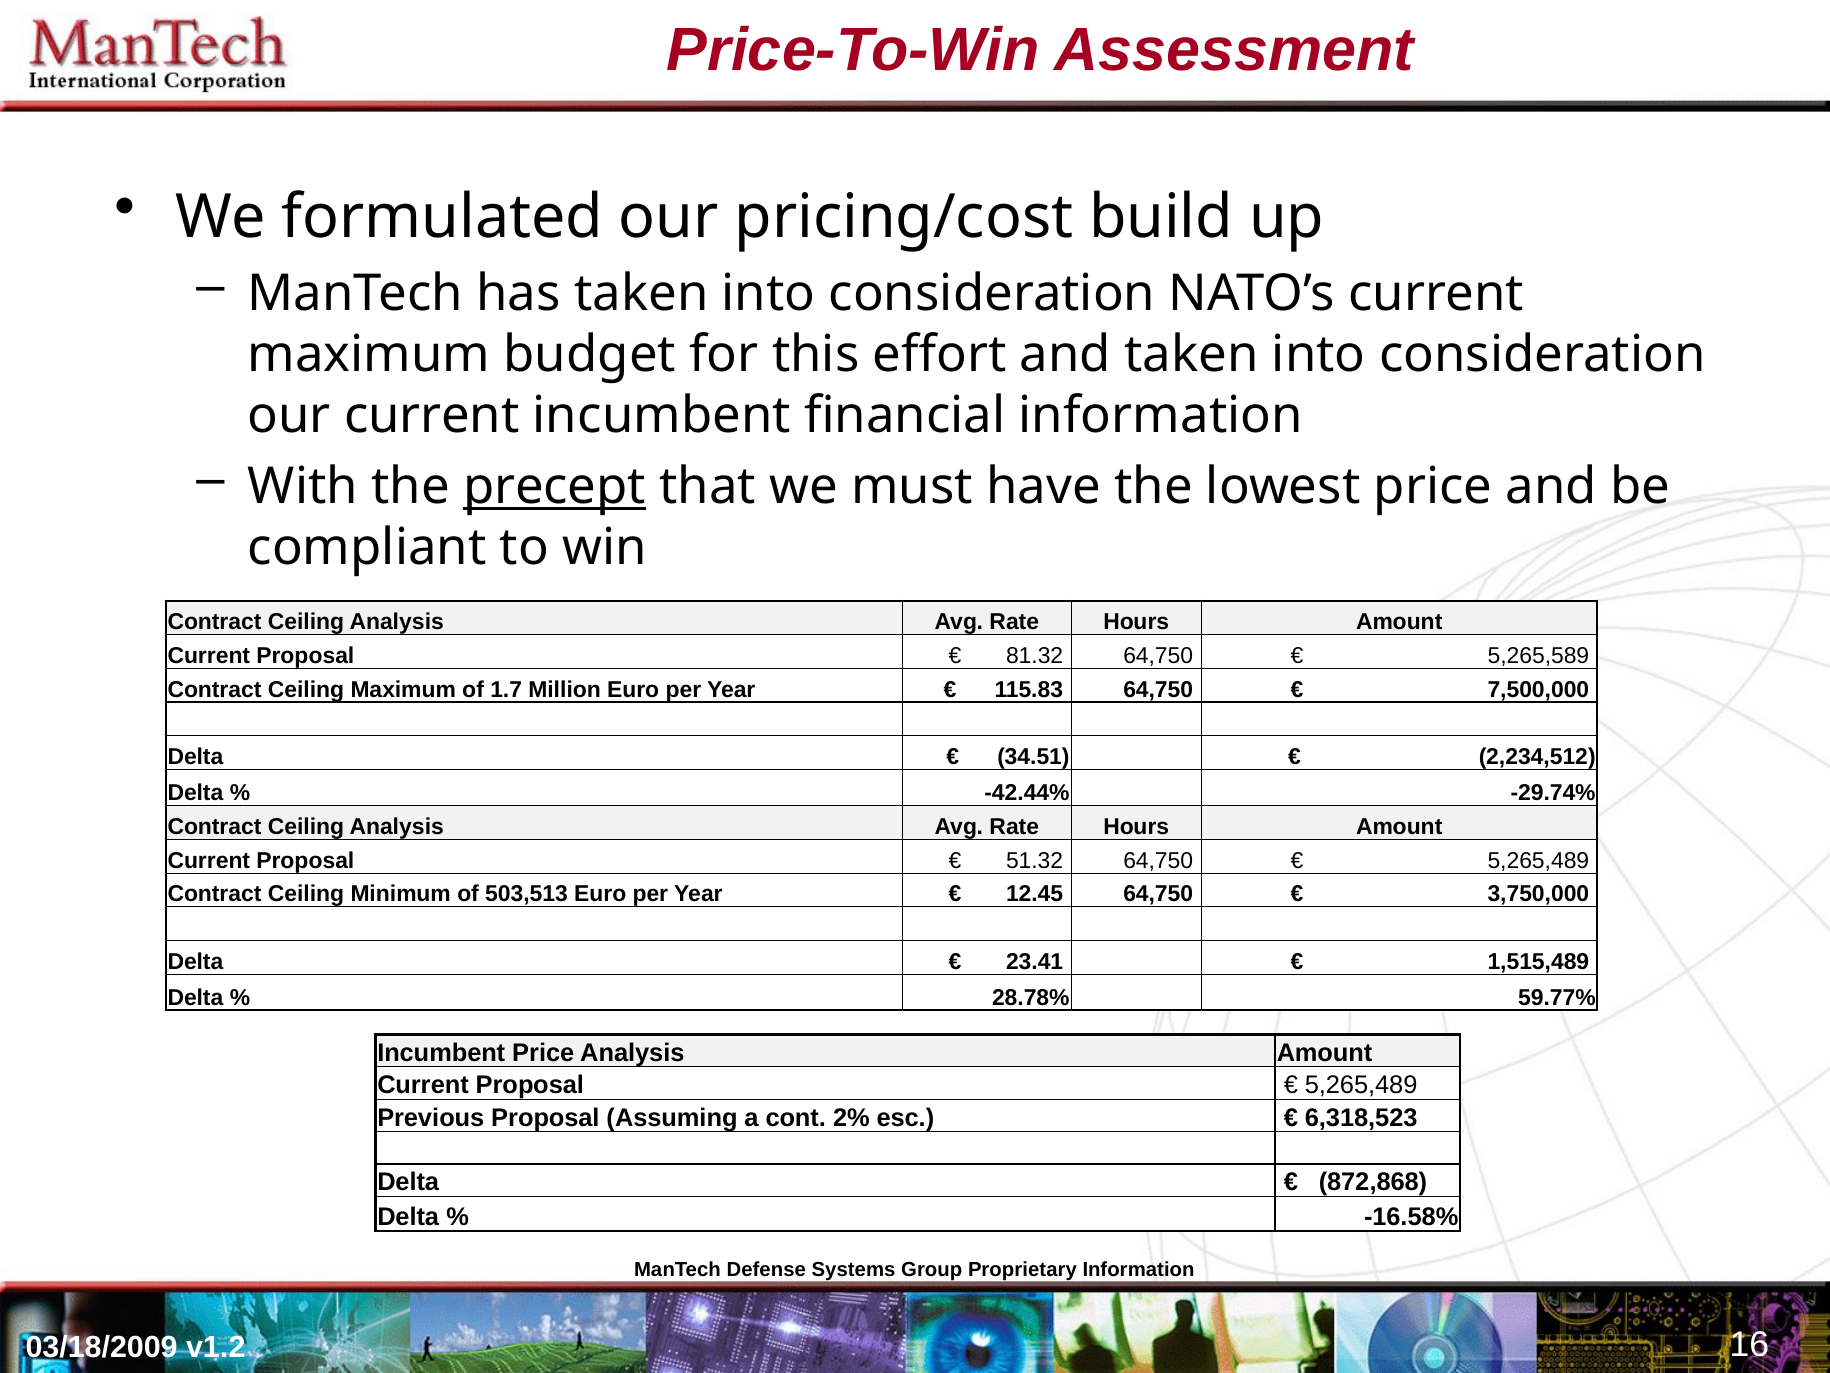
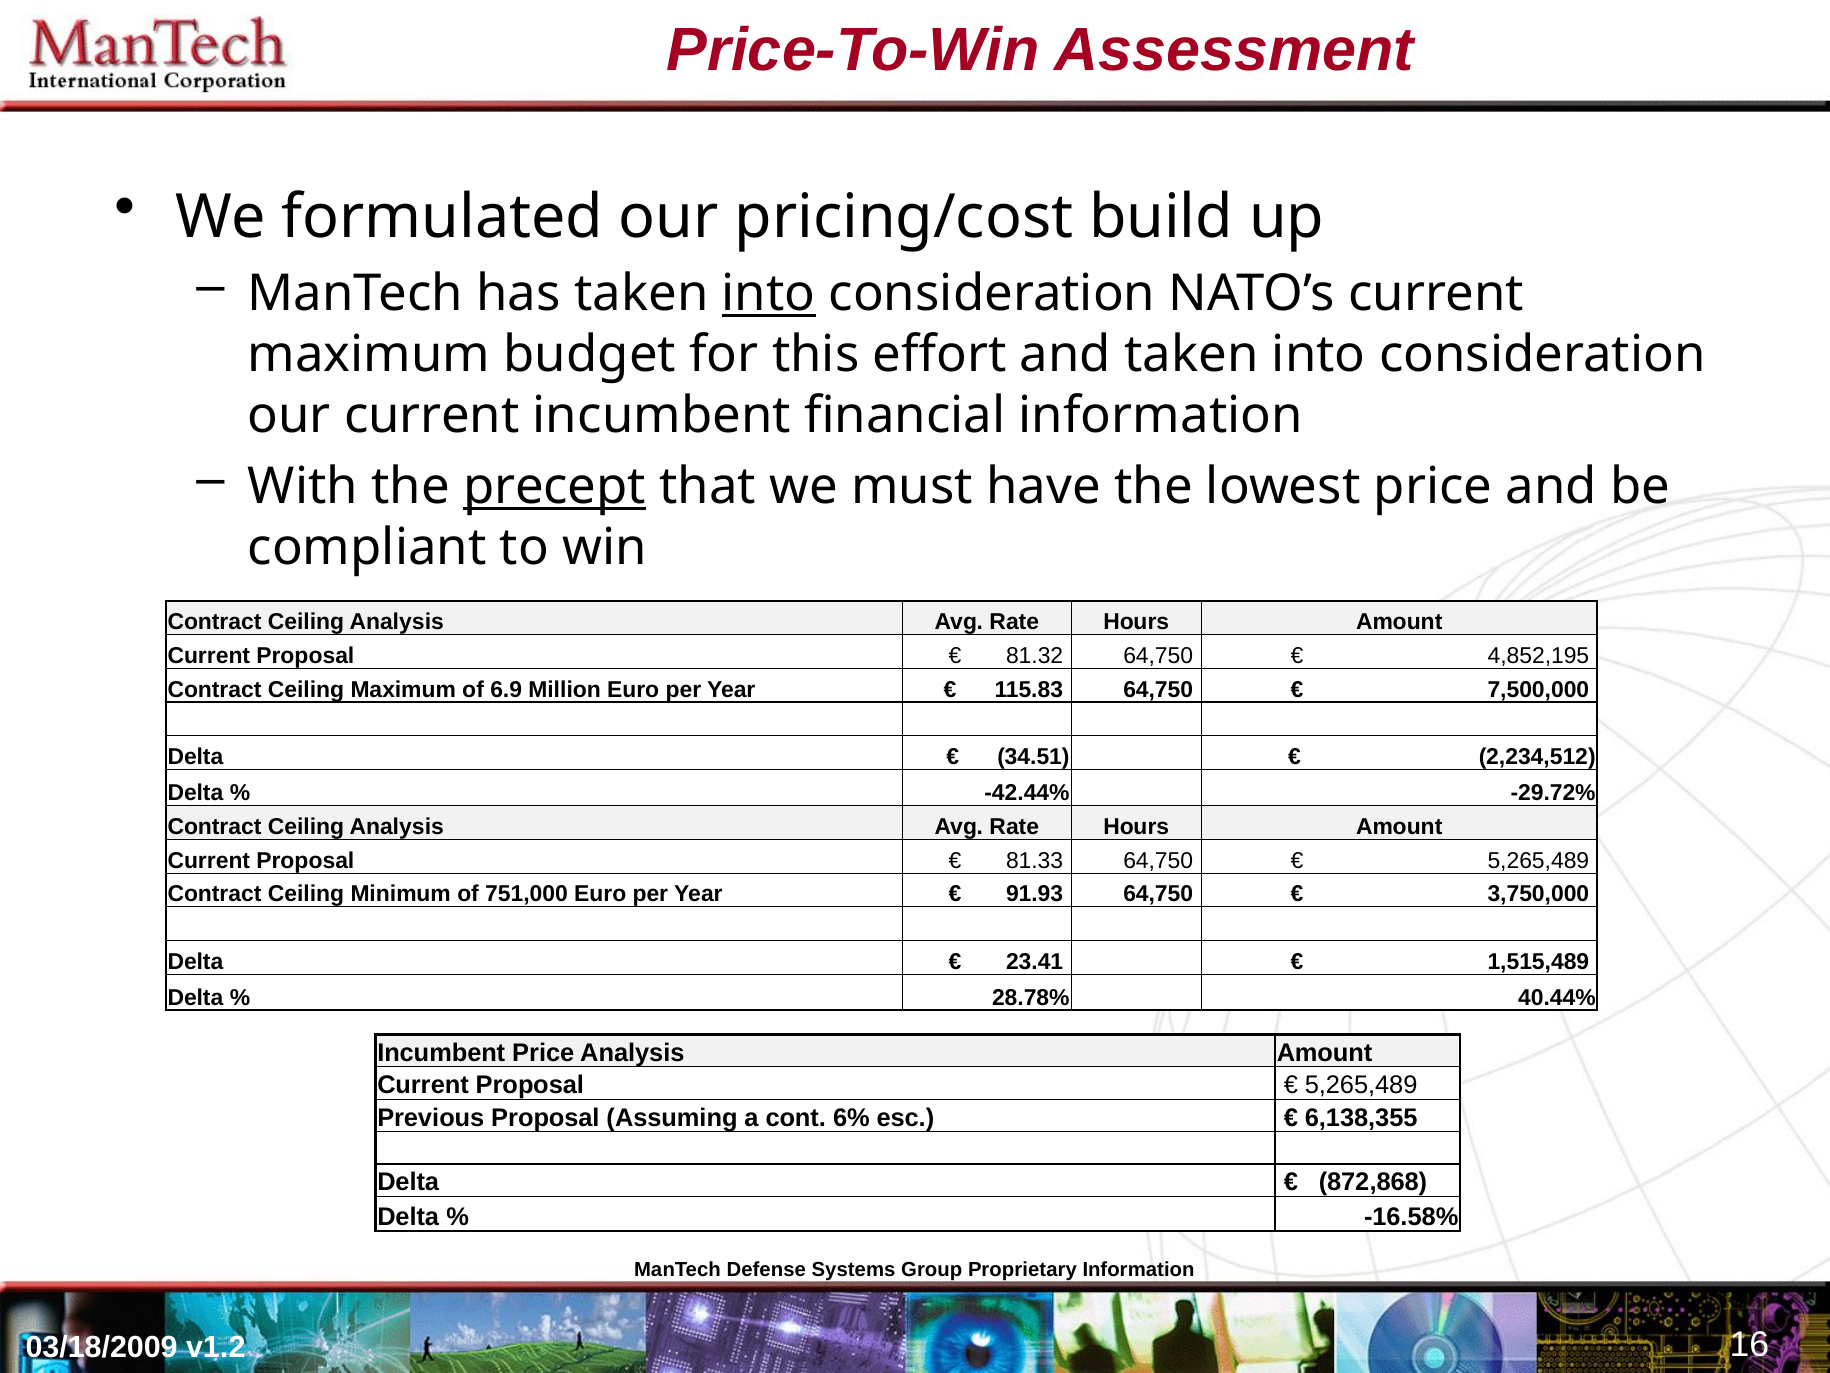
into underline: none -> present (769, 293)
5,265,589: 5,265,589 -> 4,852,195 (1538, 656)
1.7: 1.7 -> 6.9 (506, 689)
-29.74%: -29.74% -> -29.72% (1553, 793)
51.32: 51.32 -> 81.33 (1035, 860)
503,513: 503,513 -> 751,000 (527, 894)
12.45: 12.45 -> 91.93 (1035, 894)
59.77%: 59.77% -> 40.44% (1557, 997)
2%: 2% -> 6% (851, 1117)
6,318,523: 6,318,523 -> 6,138,355 (1361, 1117)
